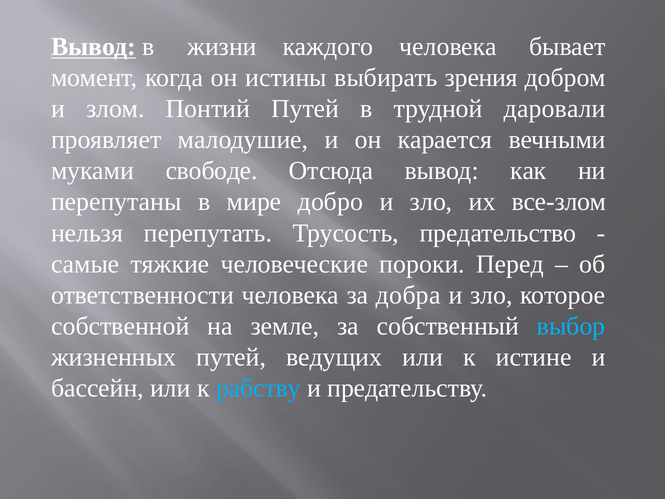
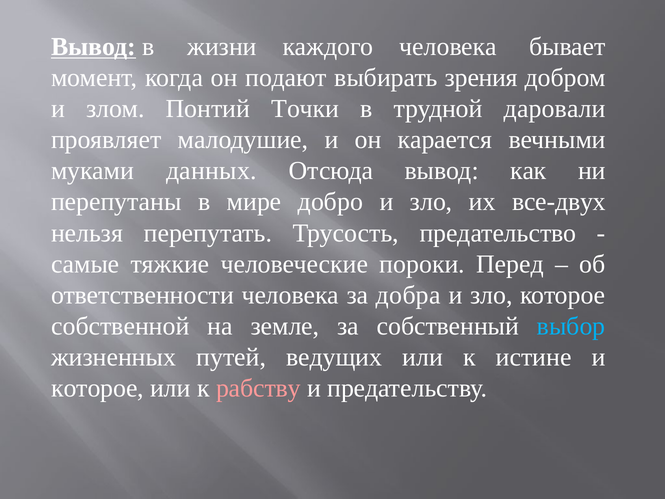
истины: истины -> подают (286, 78)
Понтий Путей: Путей -> Точки (305, 109)
свободе: свободе -> данных (211, 171)
все-злом: все-злом -> все-двух (559, 202)
бассейн: бассейн -> которое (98, 388)
рабству colour: light blue -> pink (258, 388)
